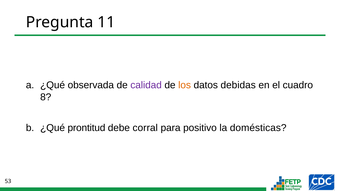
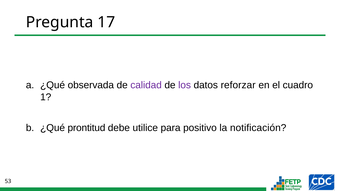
11: 11 -> 17 (106, 22)
los colour: orange -> purple (185, 85)
debidas: debidas -> reforzar (238, 85)
8: 8 -> 1 (46, 97)
corral: corral -> utilice (145, 128)
domésticas: domésticas -> notificación (258, 128)
